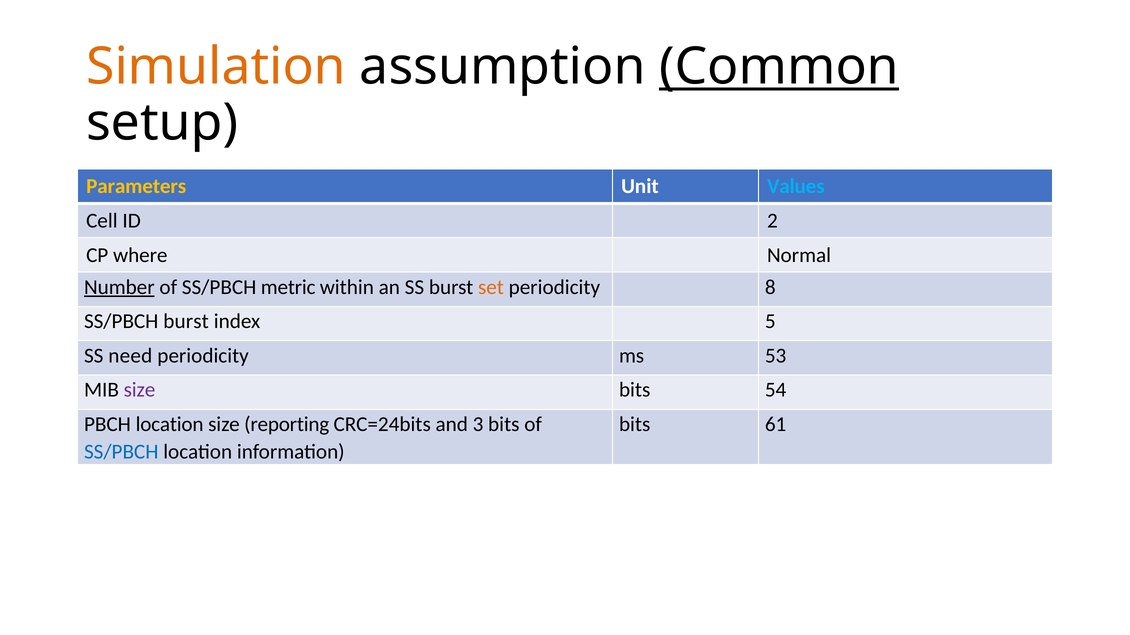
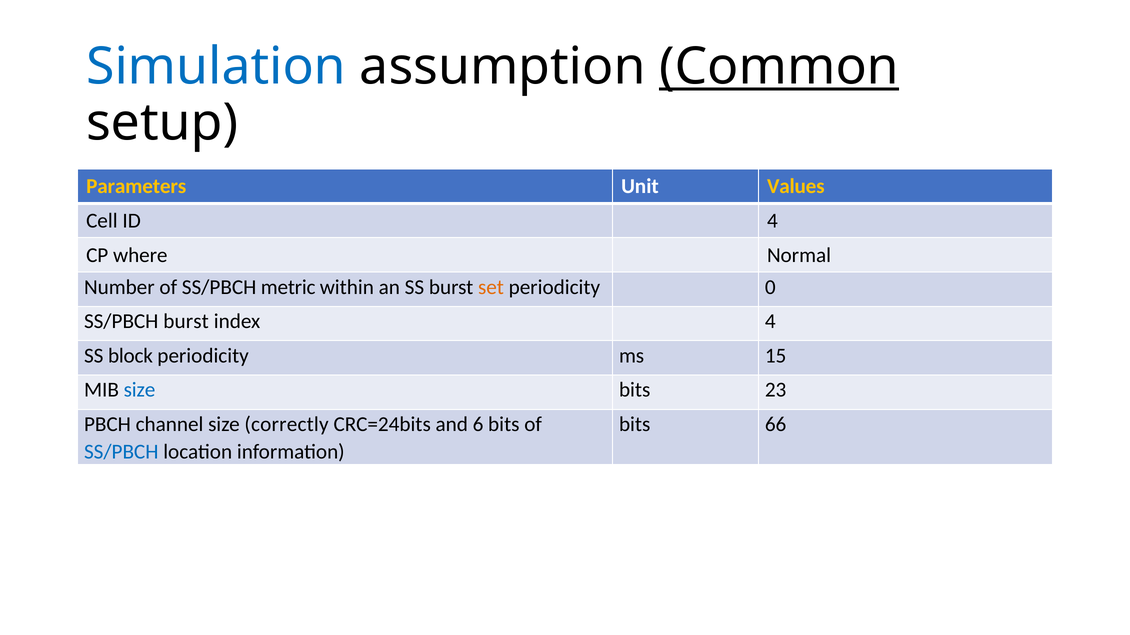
Simulation colour: orange -> blue (216, 67)
Values colour: light blue -> yellow (796, 187)
ID 2: 2 -> 4 (772, 221)
Number underline: present -> none (119, 287)
8: 8 -> 0 (770, 287)
index 5: 5 -> 4 (770, 322)
need: need -> block (130, 356)
53: 53 -> 15 (776, 356)
size colour: purple -> blue (140, 390)
54: 54 -> 23 (776, 390)
PBCH location: location -> channel (170, 425)
reporting: reporting -> correctly (287, 425)
3: 3 -> 6 (478, 425)
61: 61 -> 66 (776, 425)
